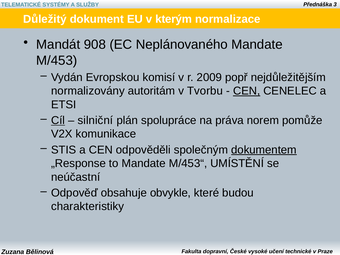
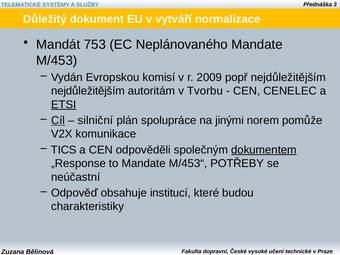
kterým: kterým -> vytváří (174, 19)
908: 908 -> 753 (95, 45)
normalizovány: normalizovány -> nejdůležitějším (88, 91)
CEN underline: present -> none (247, 91)
ETSI underline: none -> present (64, 105)
práva: práva -> jinými (230, 120)
STIS: STIS -> TICS (64, 150)
UMÍSTĚNÍ: UMÍSTĚNÍ -> POTŘEBY (237, 163)
obvykle: obvykle -> institucí (170, 193)
